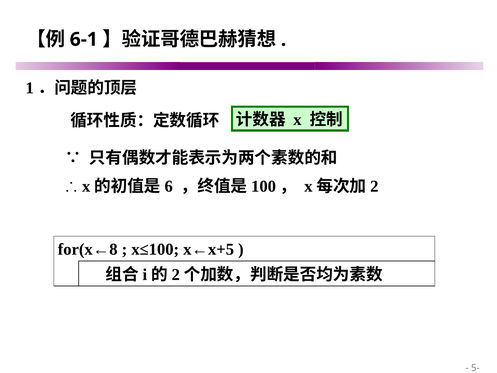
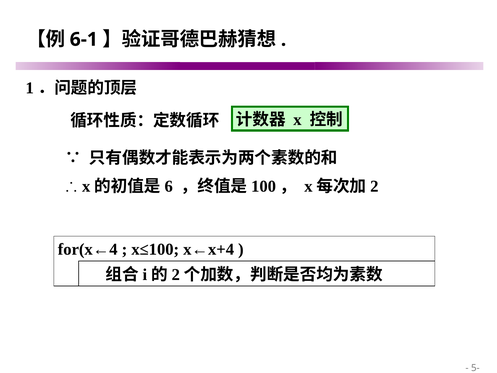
for(x←8: for(x←8 -> for(x←4 (88, 249)
x←x+5: x←x+5 -> x←x+4 (209, 249)
